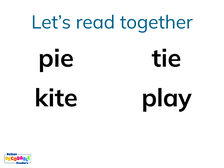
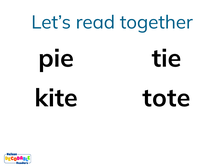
play: play -> tote (166, 98)
